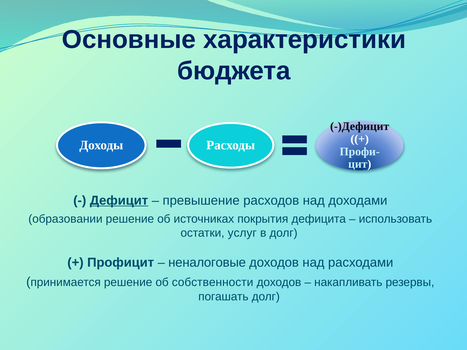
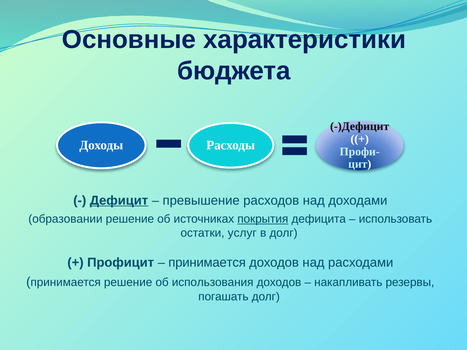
покрытия underline: none -> present (263, 219)
неналоговые: неналоговые -> принимается (207, 263)
собственности: собственности -> использования (213, 283)
